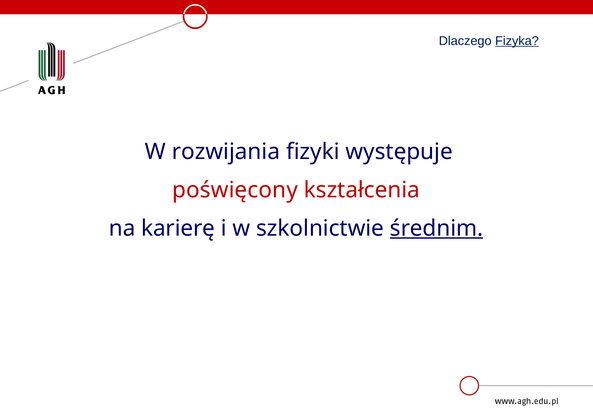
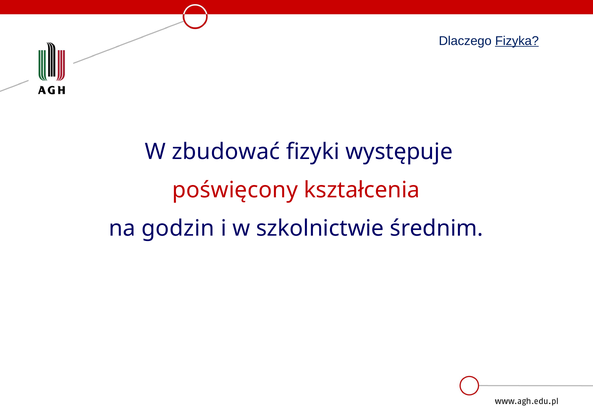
rozwijania: rozwijania -> zbudować (226, 151)
karierę: karierę -> godzin (178, 228)
średnim underline: present -> none (437, 228)
